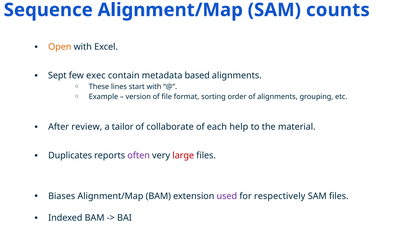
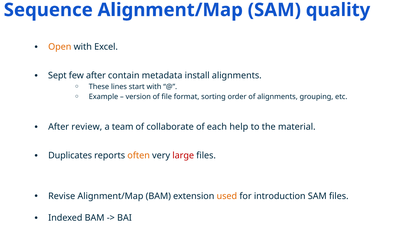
counts: counts -> quality (338, 10)
few exec: exec -> after (96, 75)
based: based -> install (197, 75)
tailor: tailor -> team (123, 127)
often colour: purple -> orange (139, 155)
Biases: Biases -> Revise (62, 196)
used colour: purple -> orange (227, 196)
respectively: respectively -> introduction (280, 196)
